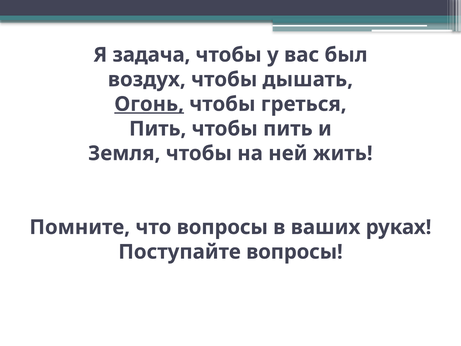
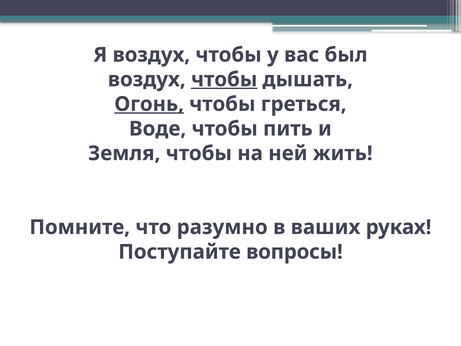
Я задача: задача -> воздух (151, 55)
чтобы underline: none -> present (224, 79)
Пить: Пить -> Воде (158, 129)
что вопросы: вопросы -> разумно (222, 227)
